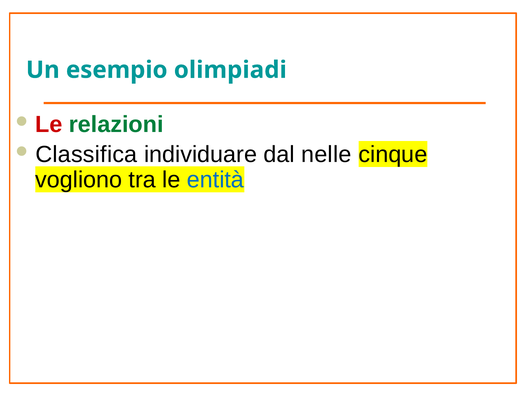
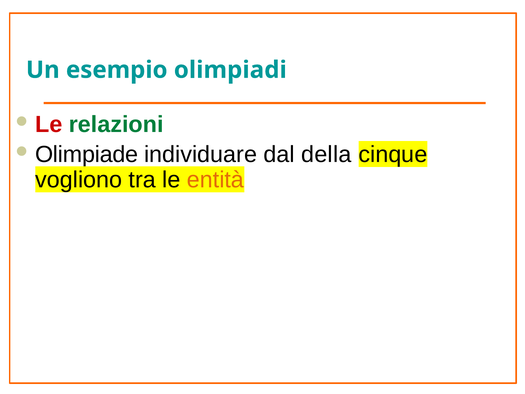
Classifica: Classifica -> Olimpiade (87, 154)
nelle: nelle -> della (326, 154)
entità colour: blue -> orange (215, 180)
